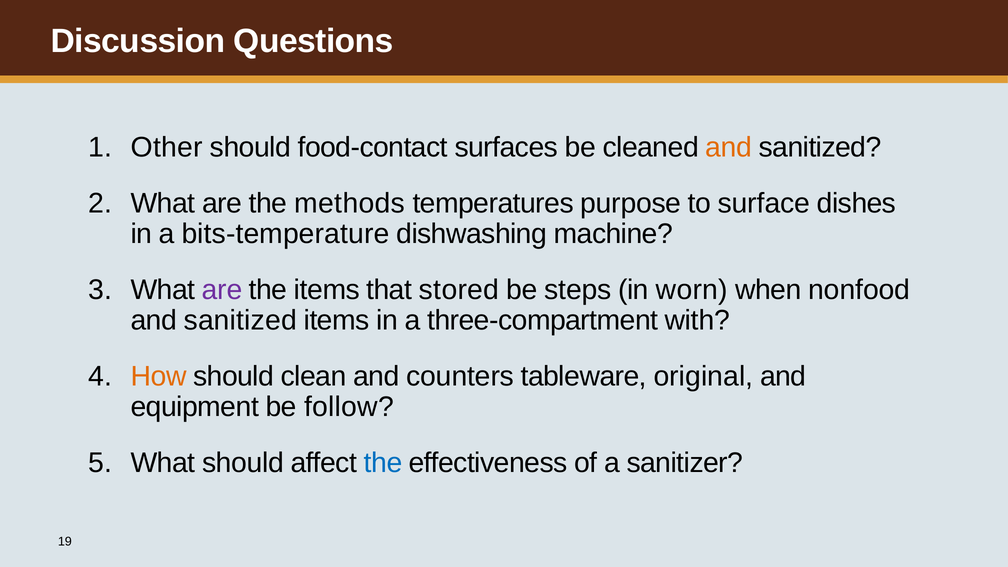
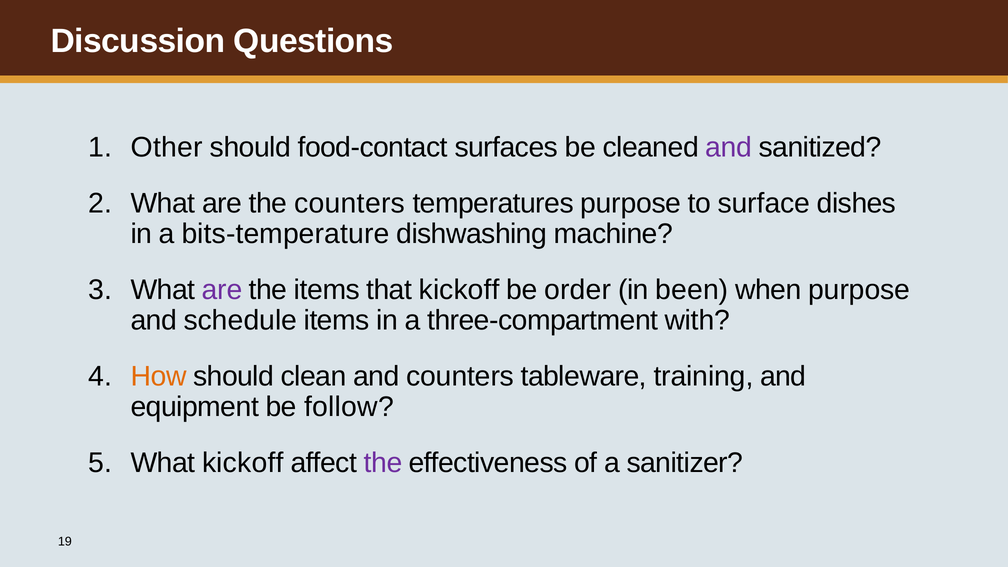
and colour: orange -> purple (729, 147)
the methods: methods -> counters (350, 203)
that stored: stored -> kickoff (459, 290)
steps: steps -> order (578, 290)
worn: worn -> been (692, 290)
when nonfood: nonfood -> purpose (859, 290)
sanitized: sanitized -> schedule (240, 321)
original: original -> training (703, 376)
What should: should -> kickoff (243, 463)
the colour: blue -> purple (383, 463)
